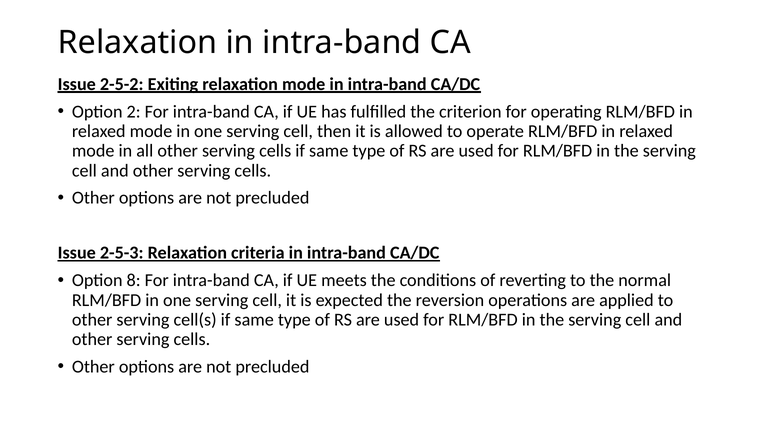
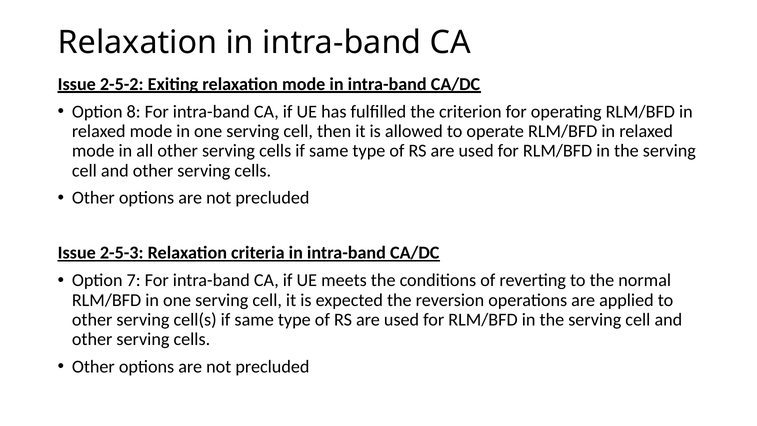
2: 2 -> 8 (134, 112)
8: 8 -> 7 (134, 280)
